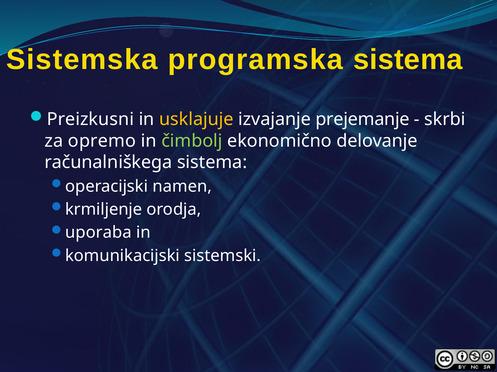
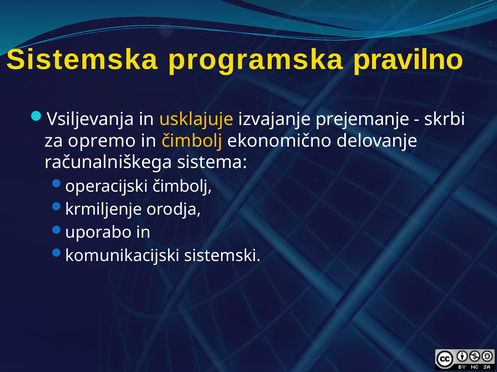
programska sistema: sistema -> pravilno (408, 60)
Preizkusni: Preizkusni -> Vsiljevanja (90, 120)
čimbolj colour: light green -> yellow (192, 141)
operacijski namen: namen -> čimbolj (182, 187)
uporaba: uporaba -> uporabo (98, 233)
